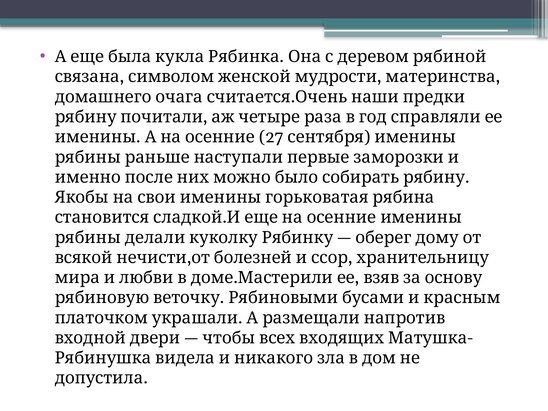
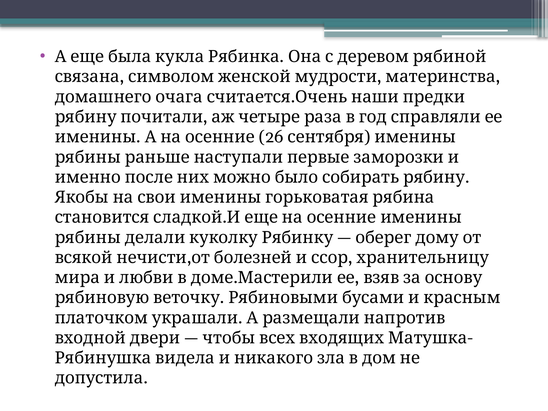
27: 27 -> 26 (271, 137)
